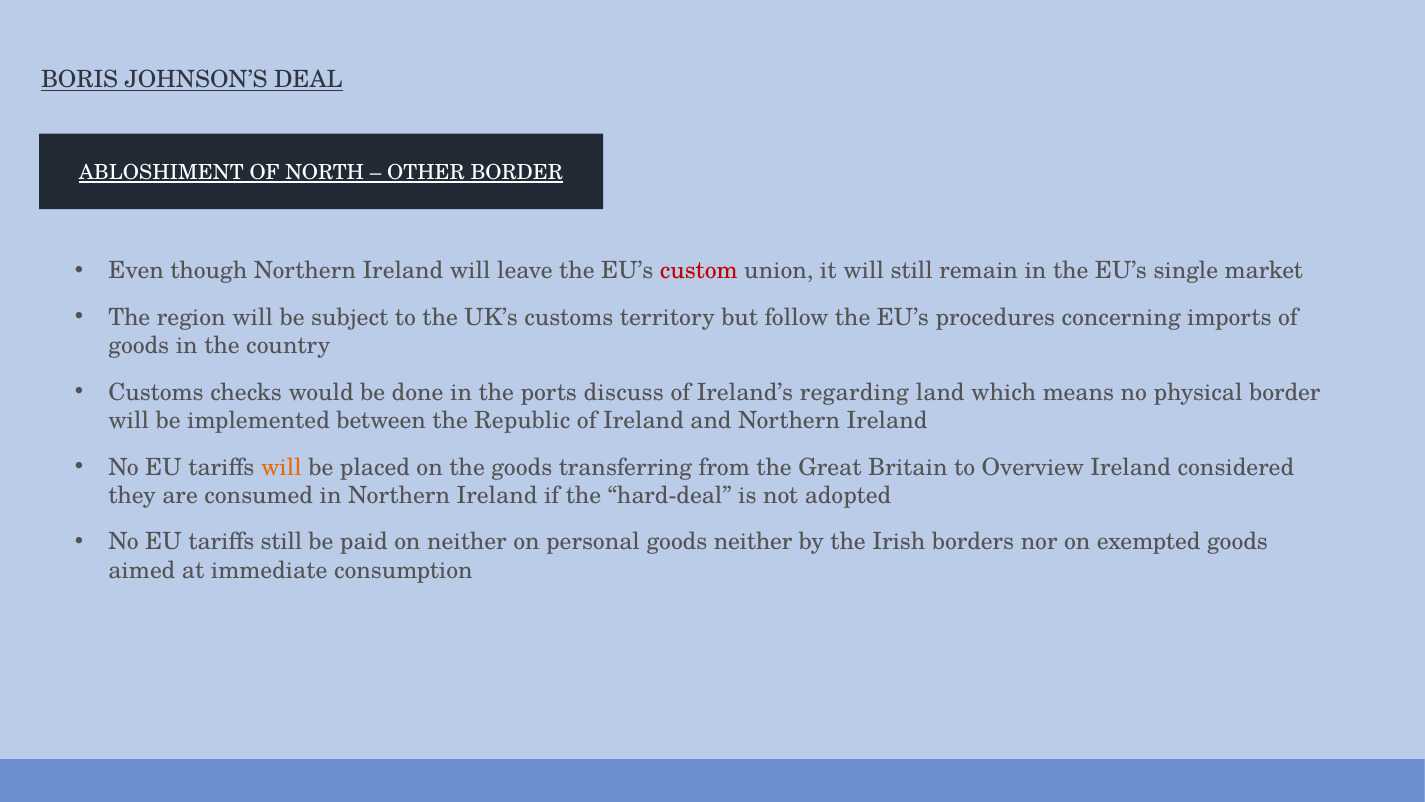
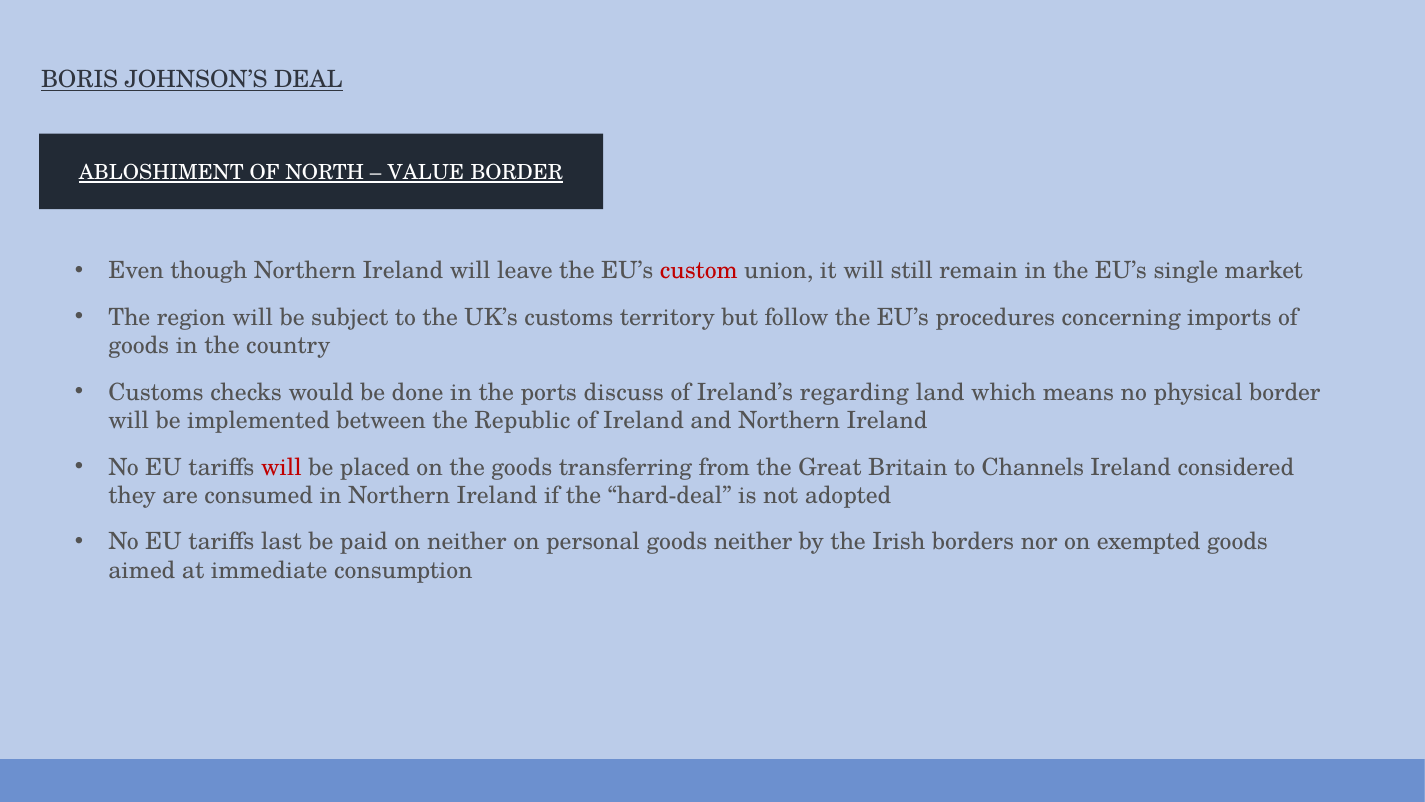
OTHER: OTHER -> VALUE (426, 173)
will colour: orange -> red (281, 467)
Overview: Overview -> Channels (1033, 467)
tariffs still: still -> last (281, 542)
